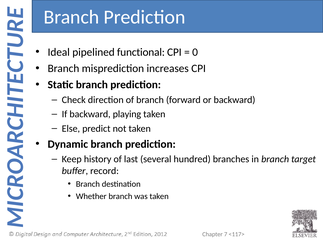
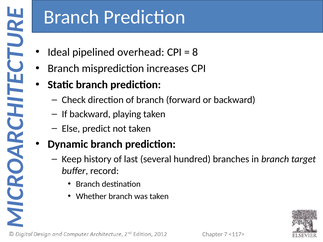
functional: functional -> overhead (141, 52)
0: 0 -> 8 (195, 52)
